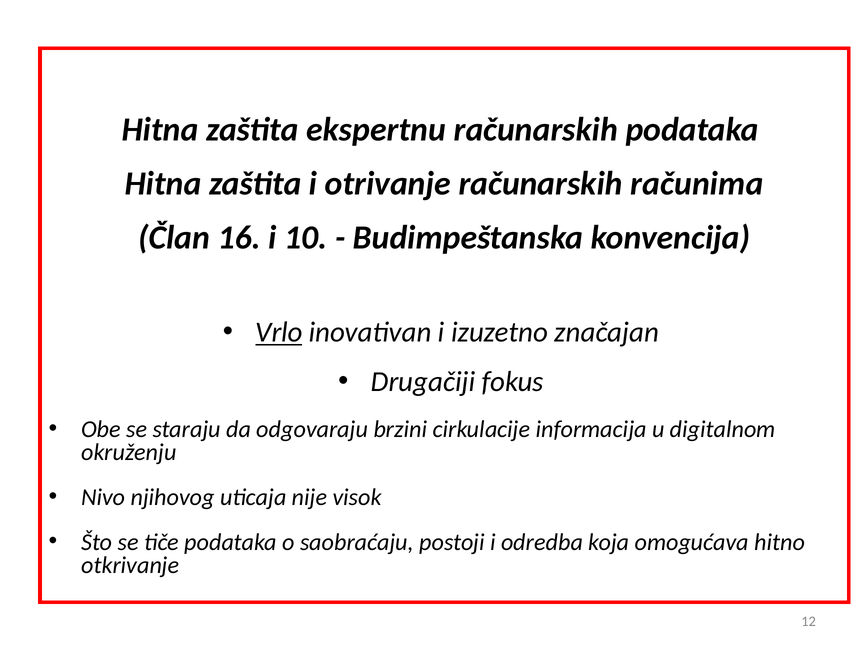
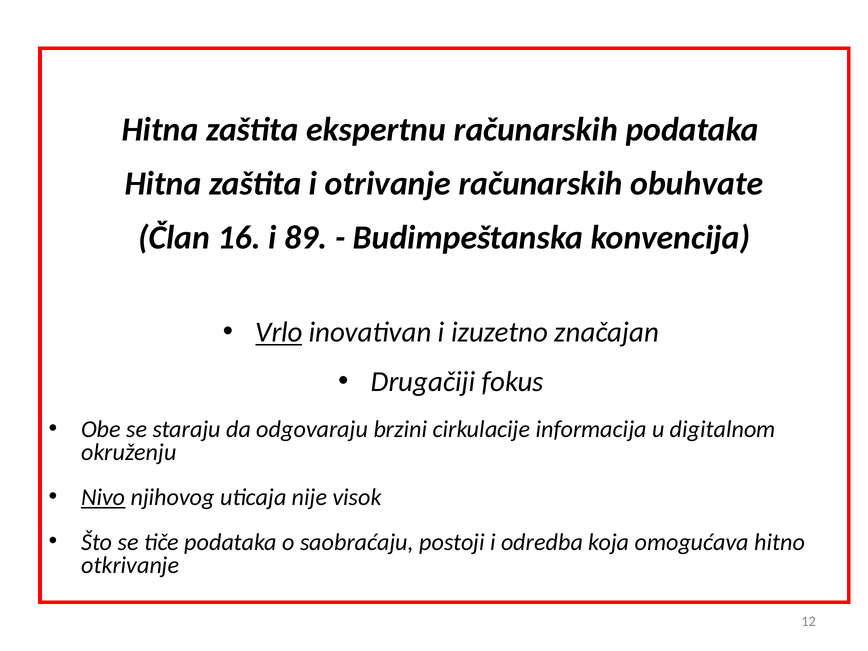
računima: računima -> obuhvate (697, 184)
10: 10 -> 89 (306, 238)
Nivo underline: none -> present (103, 497)
